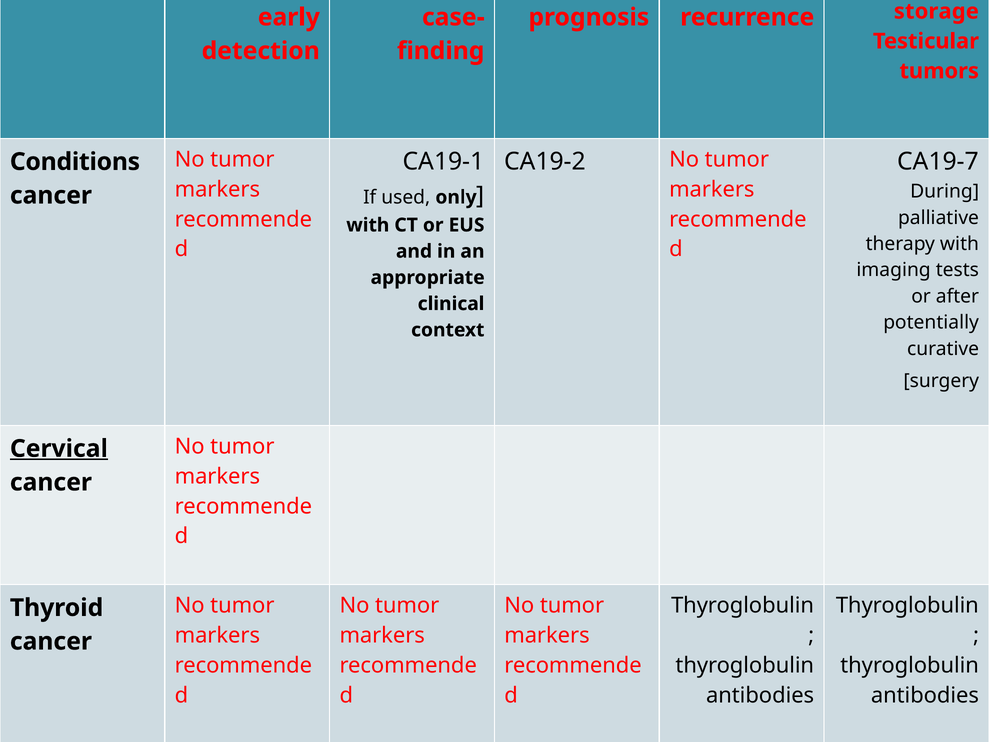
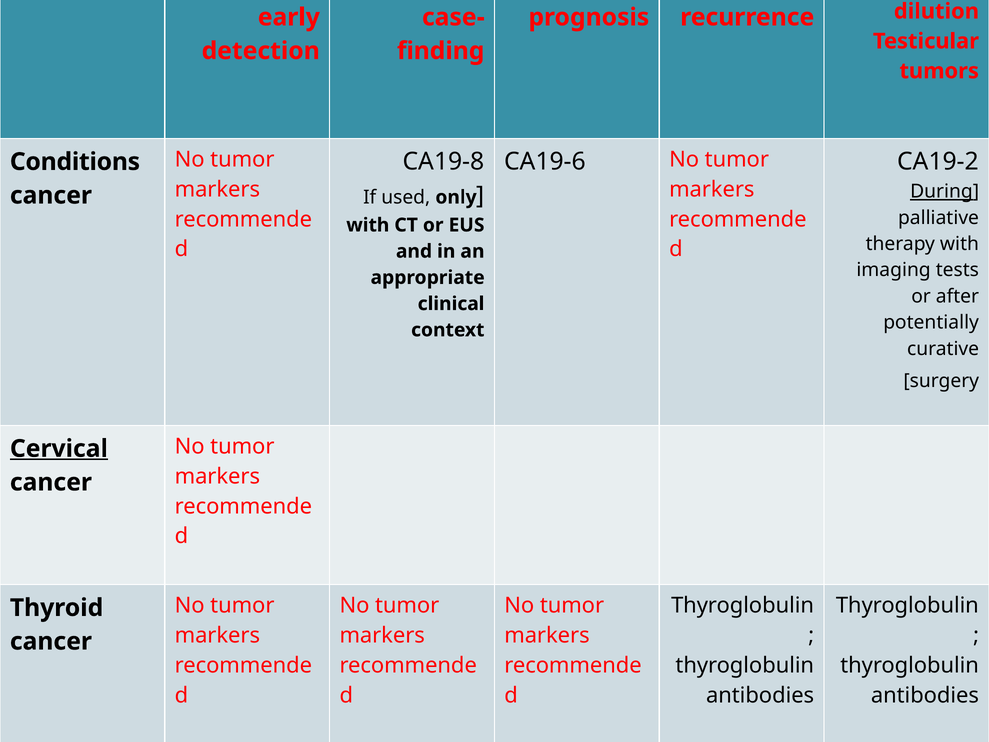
storage: storage -> dilution (936, 11)
CA19-1: CA19-1 -> CA19-8 (444, 162)
CA19-2: CA19-2 -> CA19-6 (545, 162)
CA19-7: CA19-7 -> CA19-2 (938, 162)
During underline: none -> present (941, 191)
